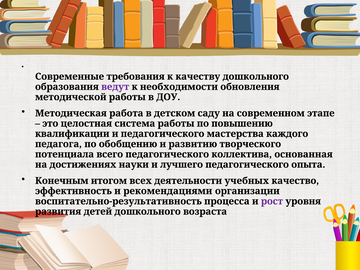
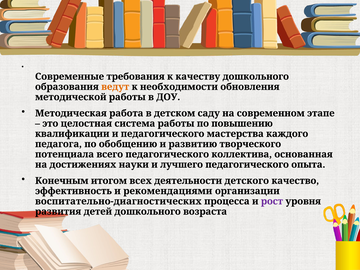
ведут colour: purple -> orange (115, 87)
учебных: учебных -> детского (247, 181)
воспитательно-результативность: воспитательно-результативность -> воспитательно-диагностических (118, 201)
